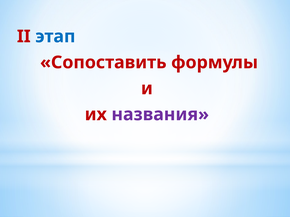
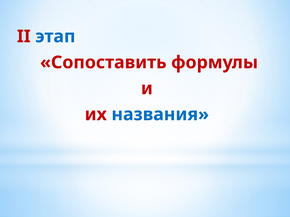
названия colour: purple -> blue (160, 115)
